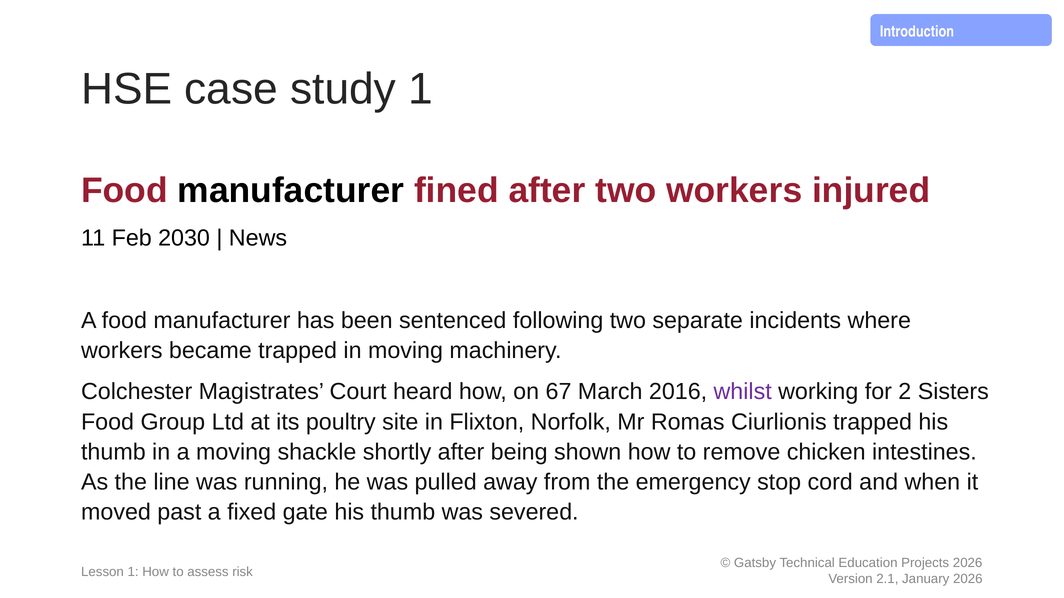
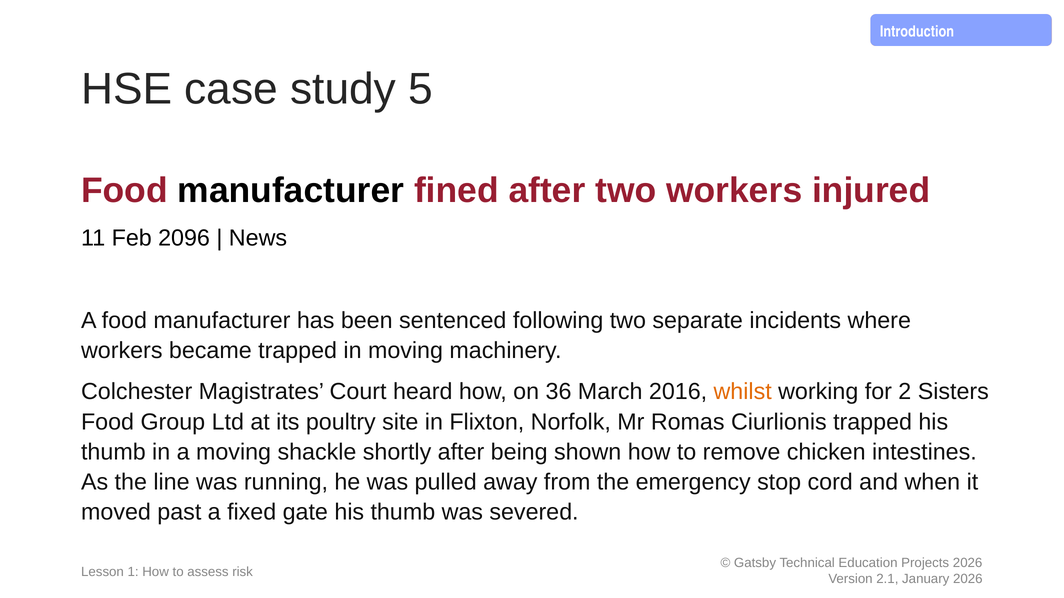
study 1: 1 -> 5 (421, 89)
2030: 2030 -> 2096 (184, 238)
67: 67 -> 36 (559, 392)
whilst colour: purple -> orange (743, 392)
